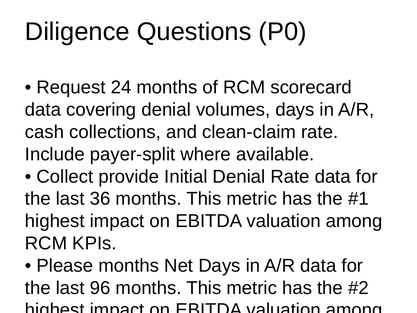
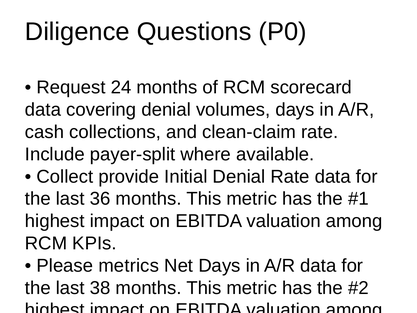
Please months: months -> metrics (129, 265)
96: 96 -> 38 (100, 288)
